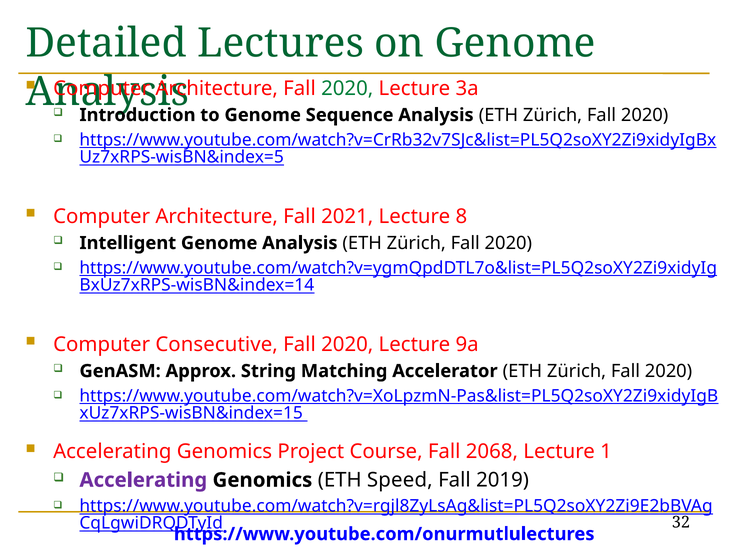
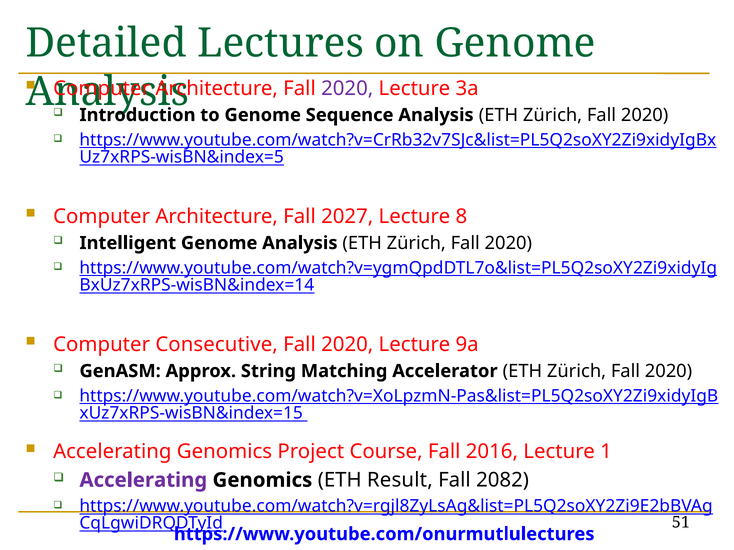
2020 colour: green -> purple (347, 88)
2021: 2021 -> 2027 (347, 217)
2068: 2068 -> 2016 (492, 452)
Speed: Speed -> Result (400, 481)
2019: 2019 -> 2082 (503, 481)
32: 32 -> 51 (681, 523)
